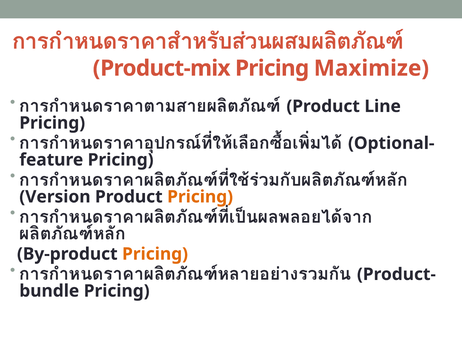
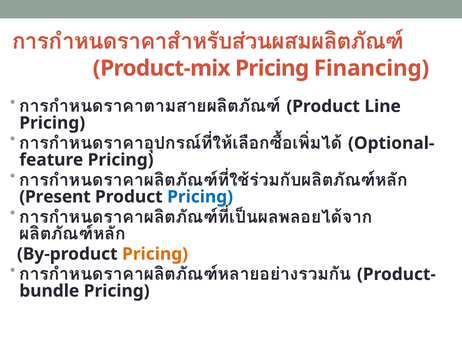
Maximize: Maximize -> Financing (371, 68)
Version: Version -> Present (55, 197)
Pricing colour: orange -> blue (200, 197)
